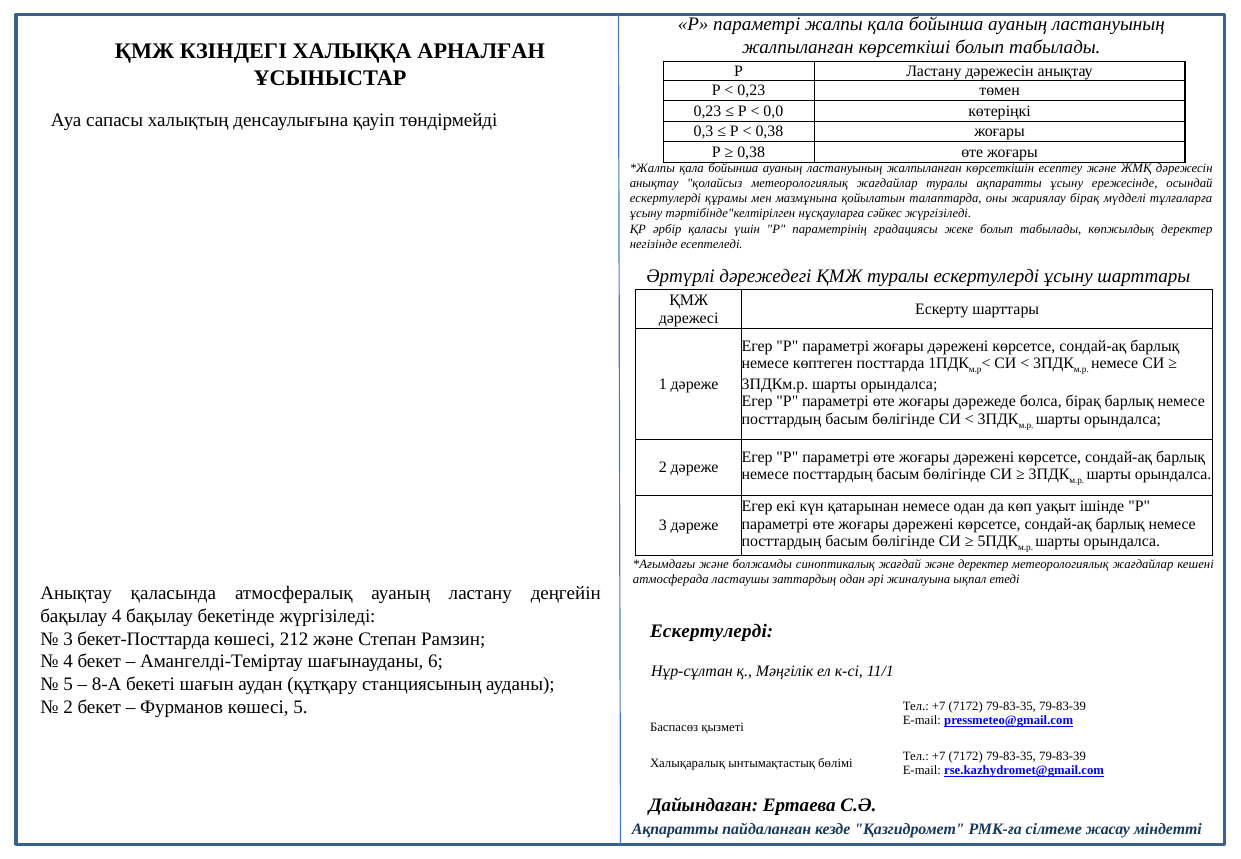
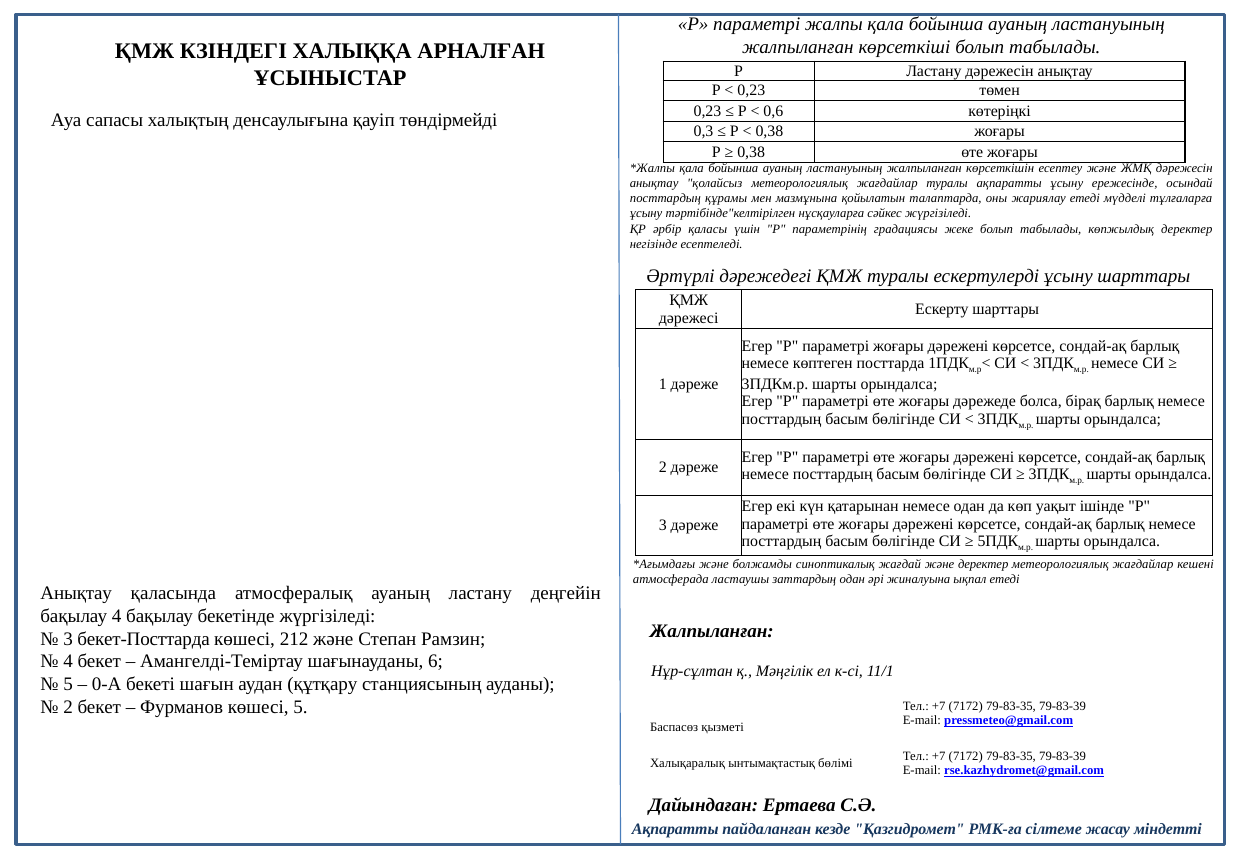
0,0: 0,0 -> 0,6 (773, 111)
ескертулерді: ескертулерді -> посттардың (665, 199)
жариялау бірақ: бірақ -> етеді (1085, 199)
Ескертулерді: Ескертулерді -> Жалпыланған (712, 632)
8-А: 8-А -> 0-А (107, 685)
